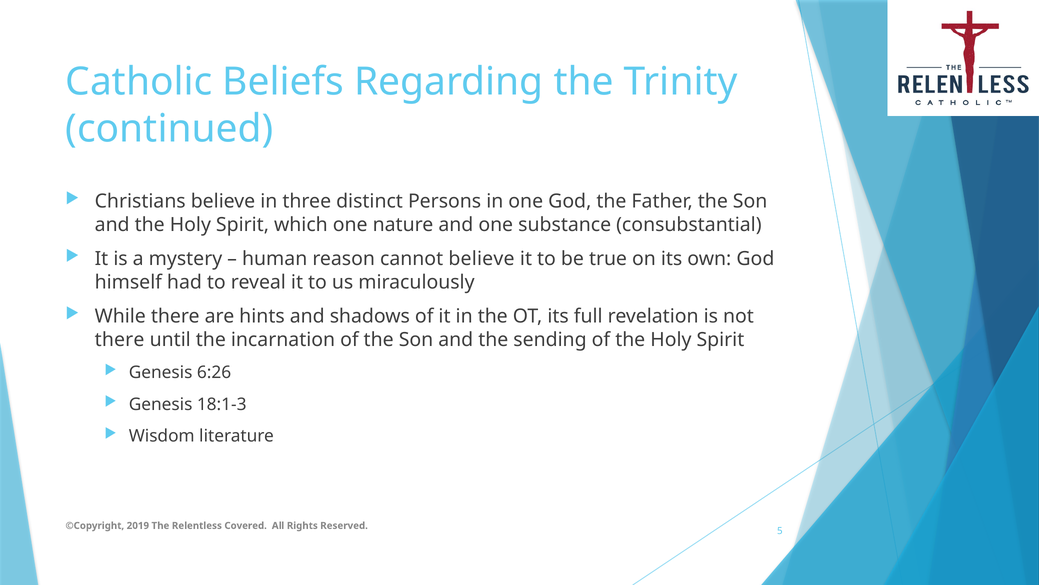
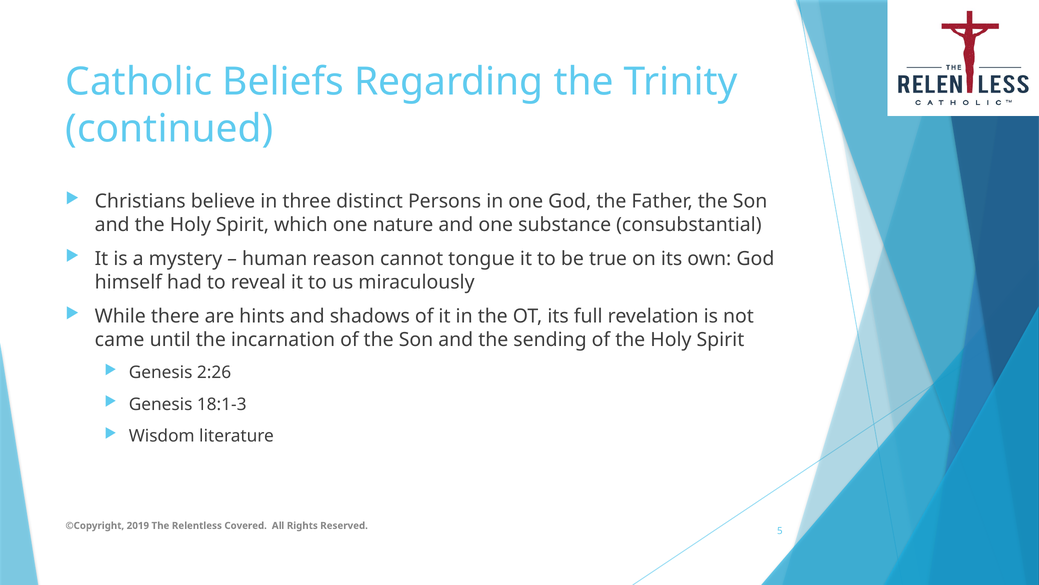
cannot believe: believe -> tongue (481, 259)
there: there -> came (120, 340)
6:26: 6:26 -> 2:26 (214, 372)
